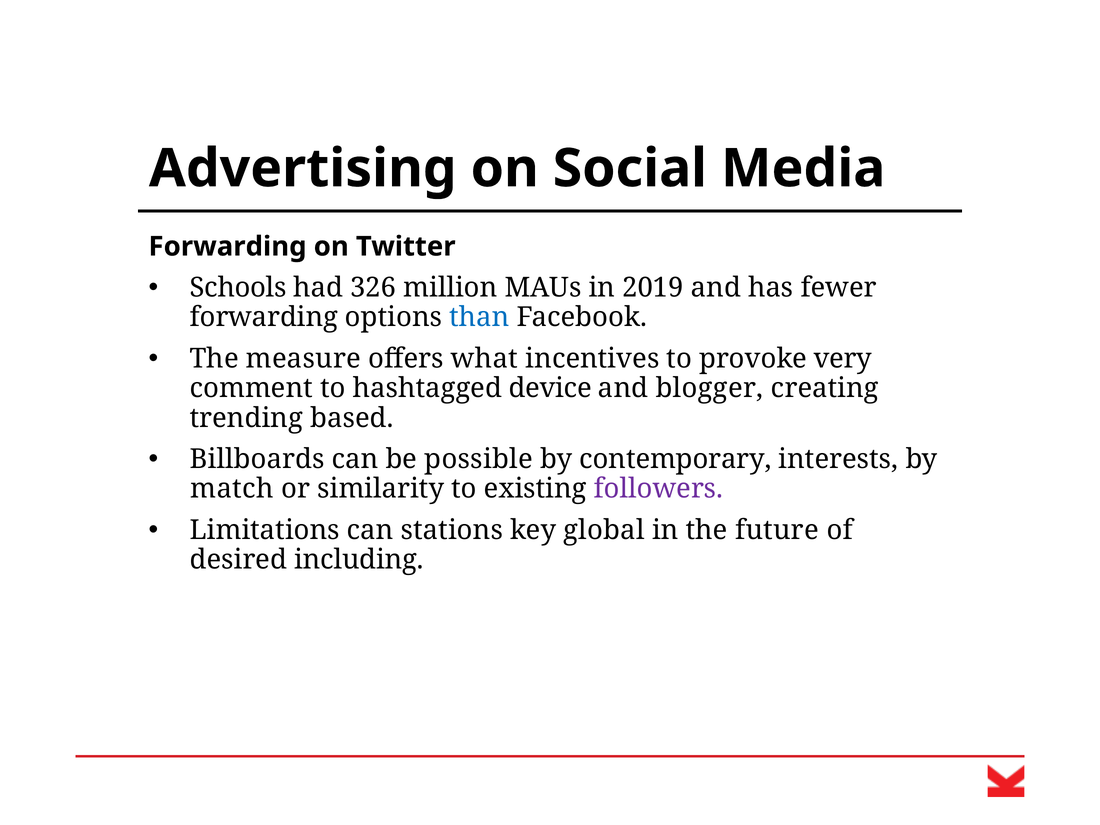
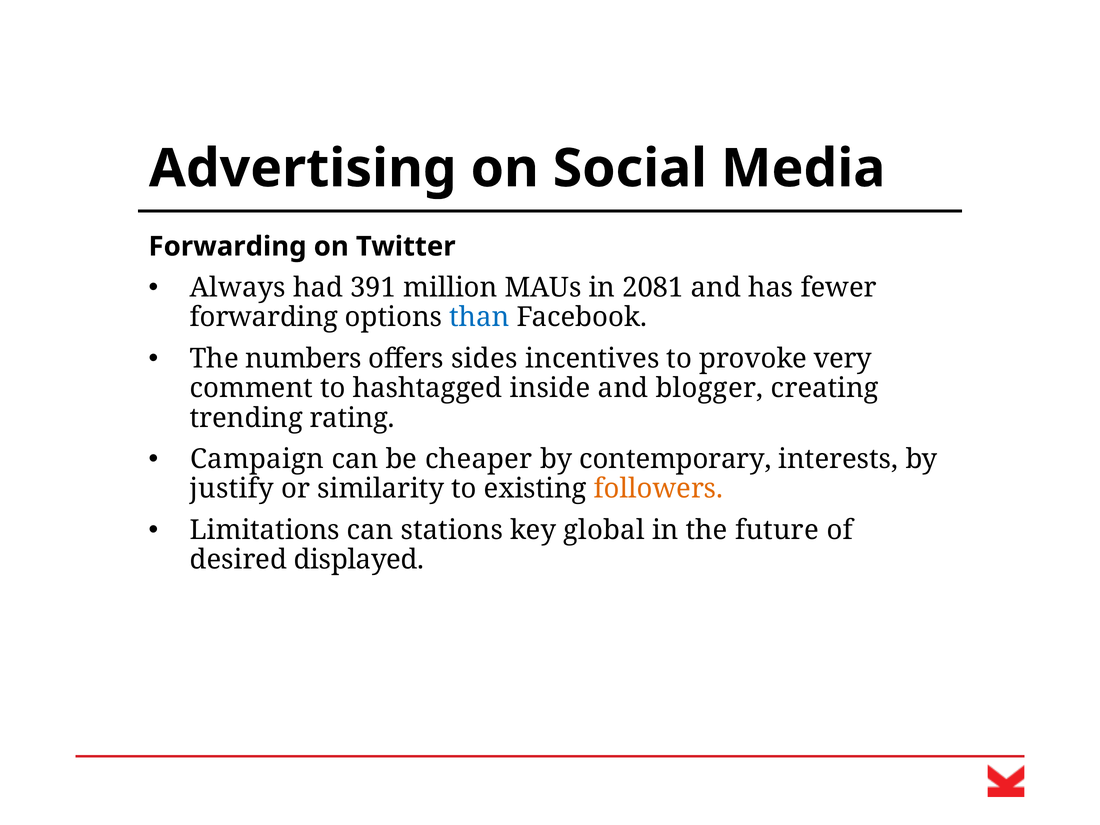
Schools: Schools -> Always (238, 288)
326: 326 -> 391 (373, 288)
2019: 2019 -> 2081 (653, 288)
measure: measure -> numbers (304, 359)
what: what -> sides (484, 359)
device: device -> inside (550, 388)
based: based -> rating (352, 418)
Billboards: Billboards -> Campaign (257, 459)
possible: possible -> cheaper (479, 459)
match: match -> justify (232, 489)
followers colour: purple -> orange (659, 489)
including: including -> displayed (359, 560)
